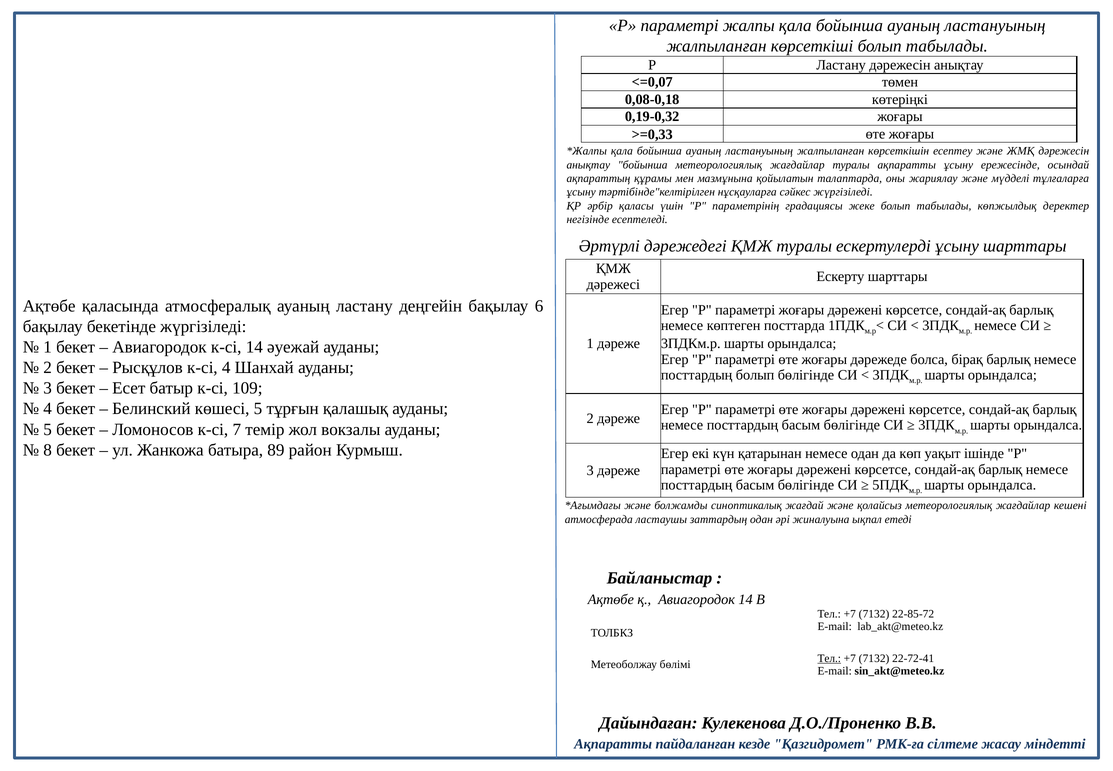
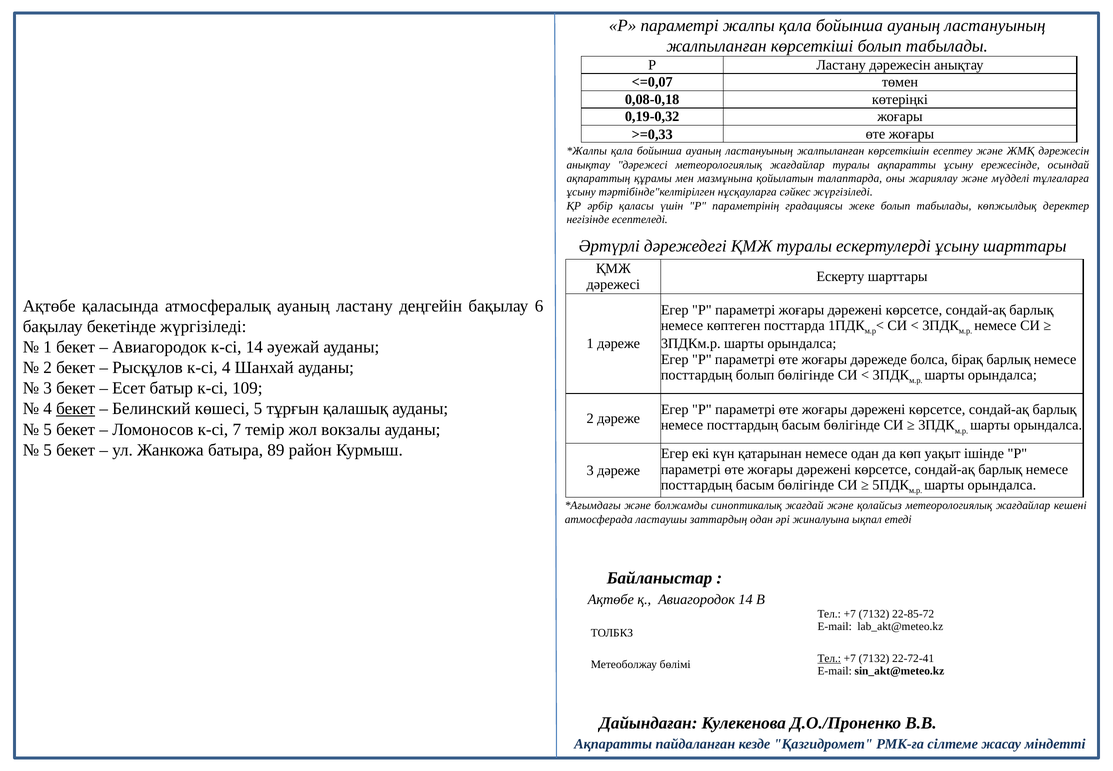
анықтау бойынша: бойынша -> дәрежесі (643, 165)
бекет underline: none -> present (76, 409)
8: 8 -> 5 (48, 450)
